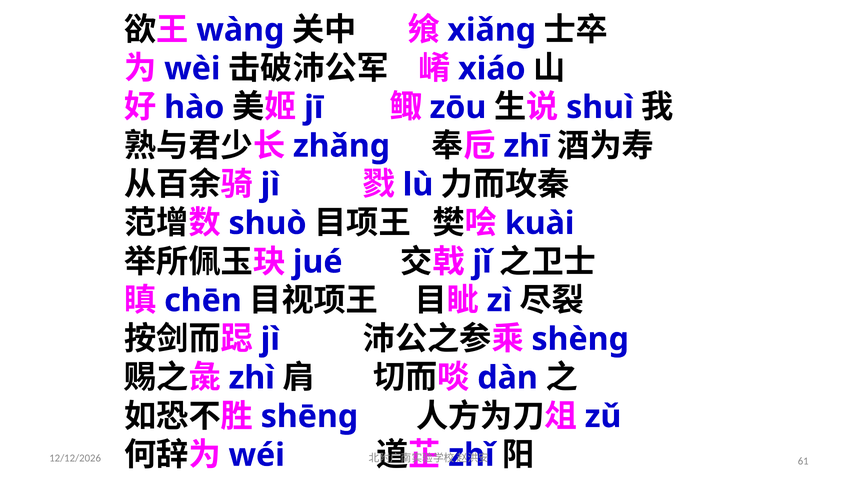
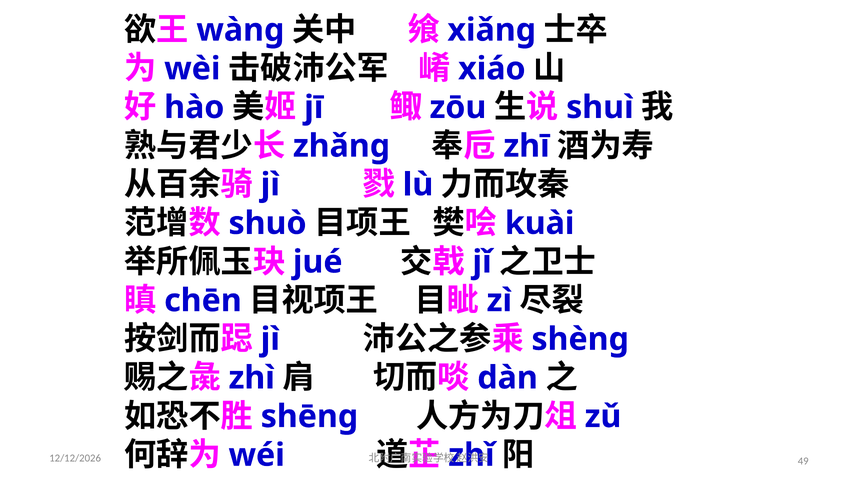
61: 61 -> 49 (803, 461)
